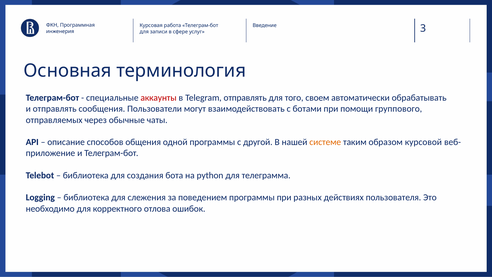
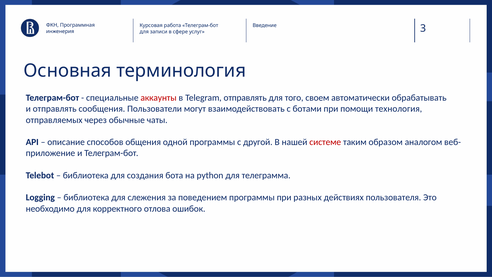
группового: группового -> технология (399, 109)
системе colour: orange -> red (325, 142)
курсовой: курсовой -> аналогом (423, 142)
